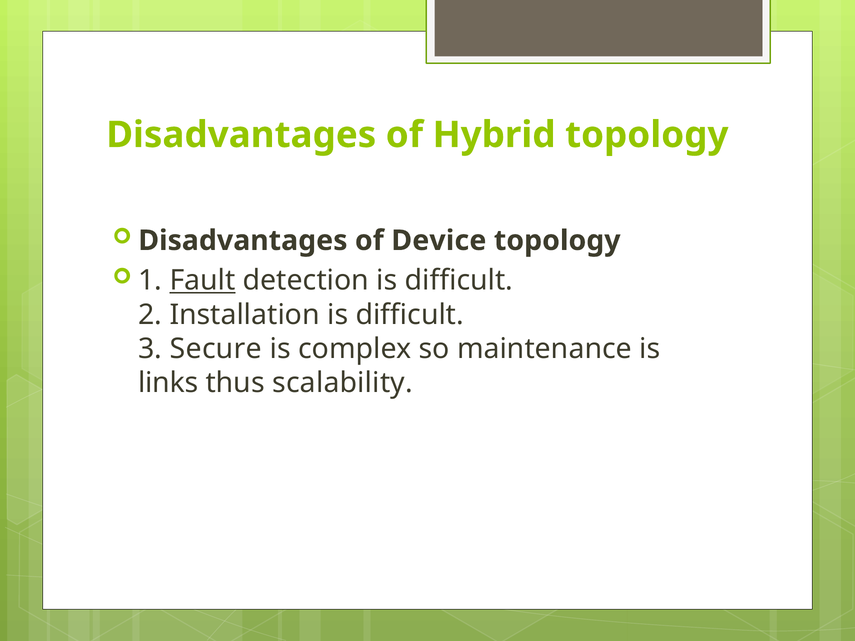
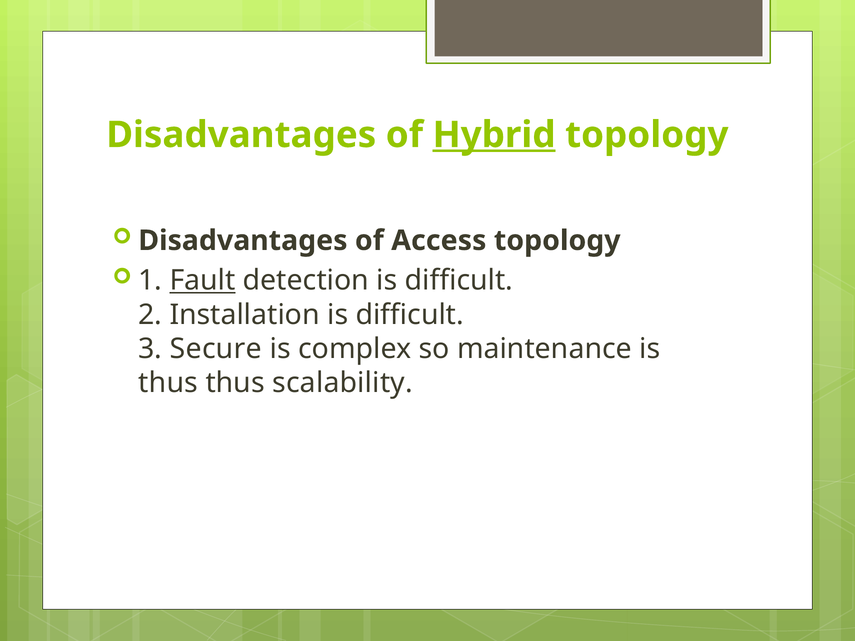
Hybrid underline: none -> present (494, 135)
Device: Device -> Access (439, 241)
links: links -> thus (168, 383)
